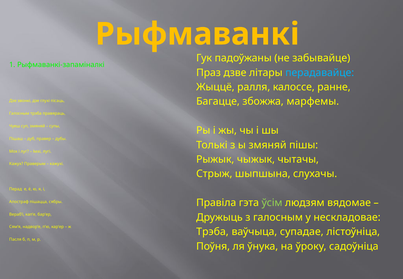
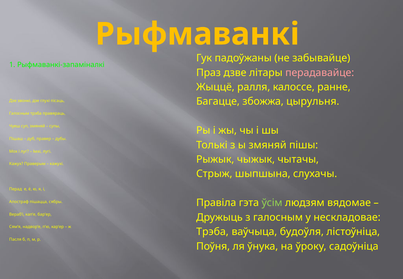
перадавайце colour: light blue -> pink (320, 73)
марфемы: марфемы -> цырульня (313, 102)
супадае: супадае -> будоўля (302, 232)
